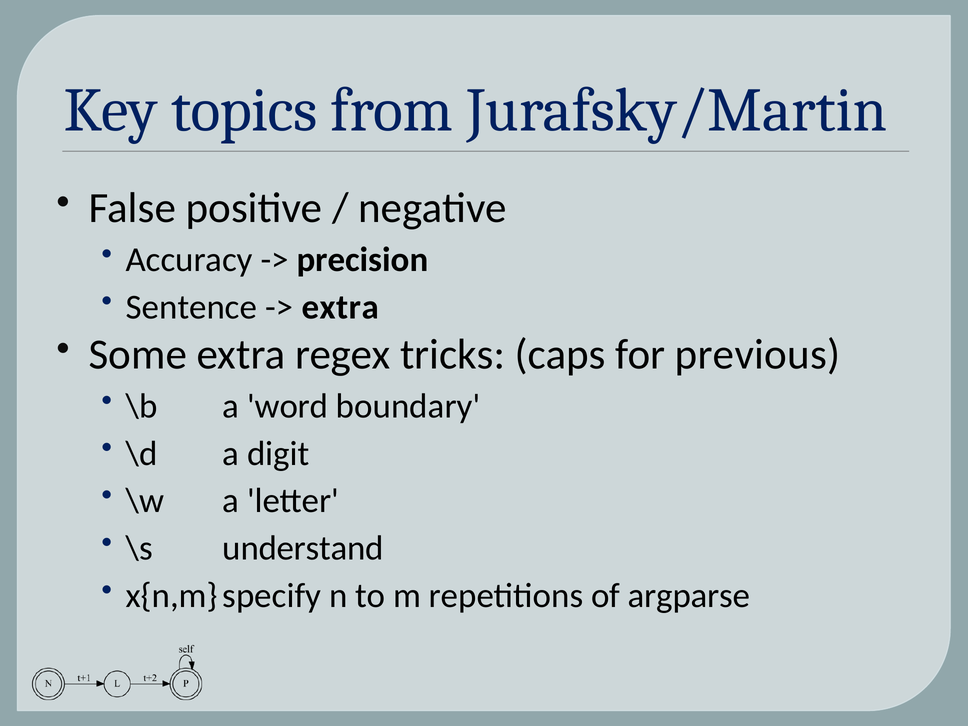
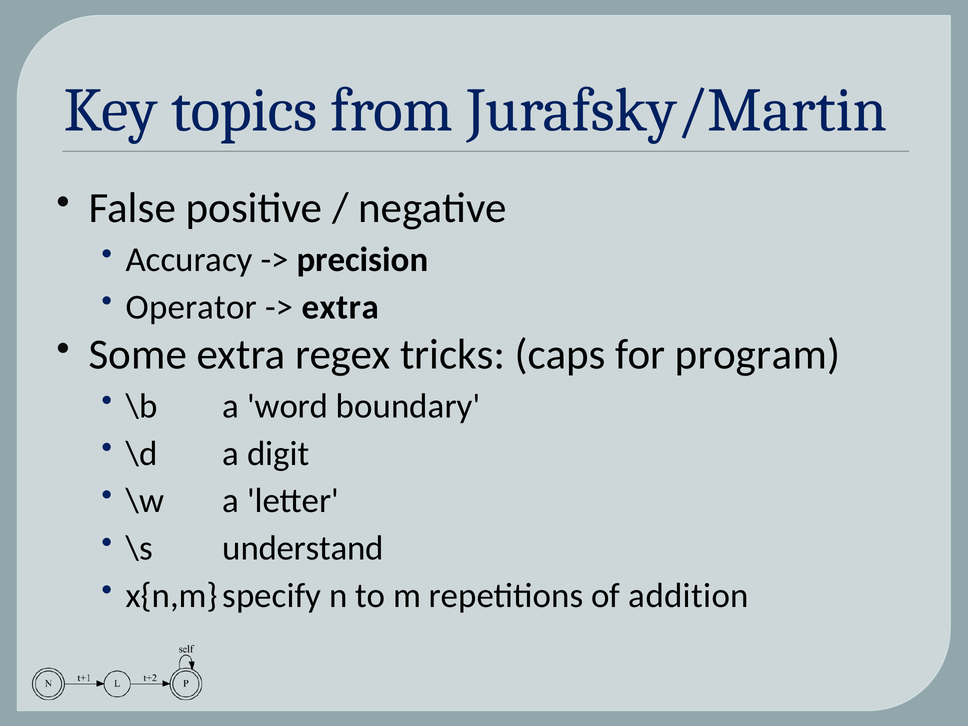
Sentence: Sentence -> Operator (191, 307)
previous: previous -> program (758, 354)
argparse: argparse -> addition (689, 596)
